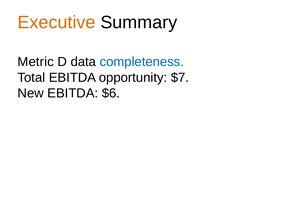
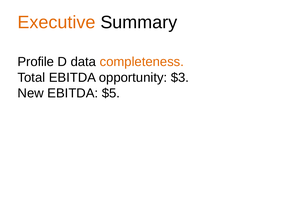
Metric: Metric -> Profile (36, 62)
completeness colour: blue -> orange (142, 62)
$7: $7 -> $3 (180, 77)
$6: $6 -> $5 (111, 93)
